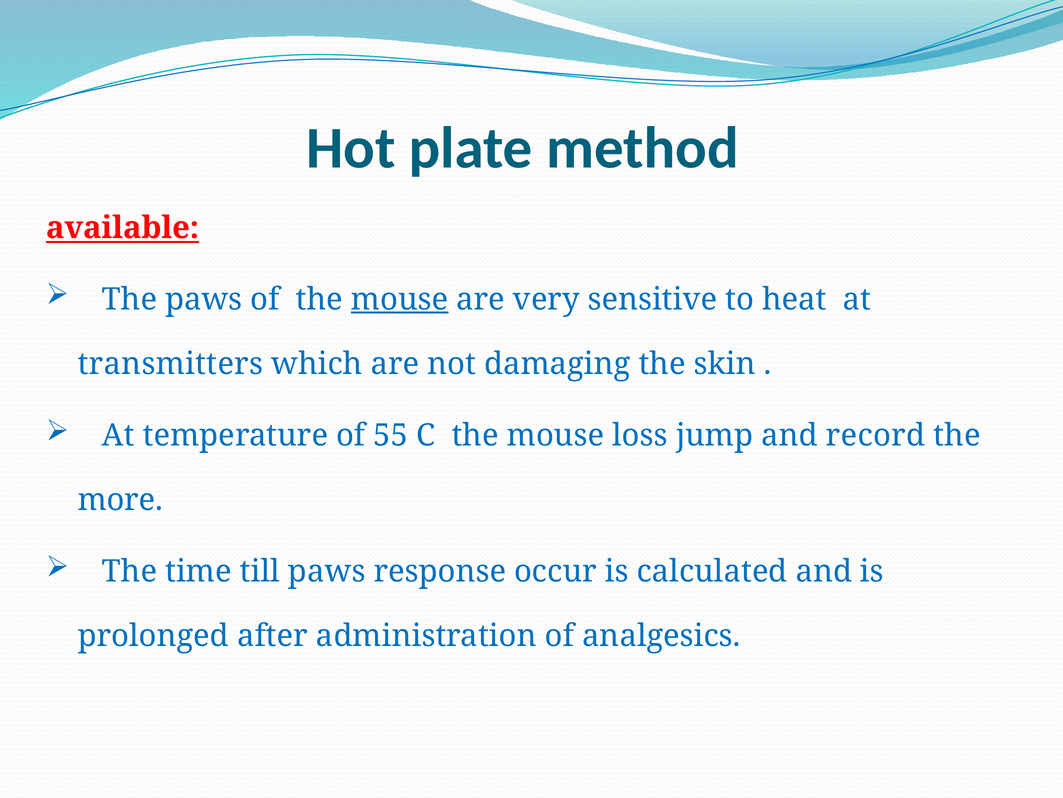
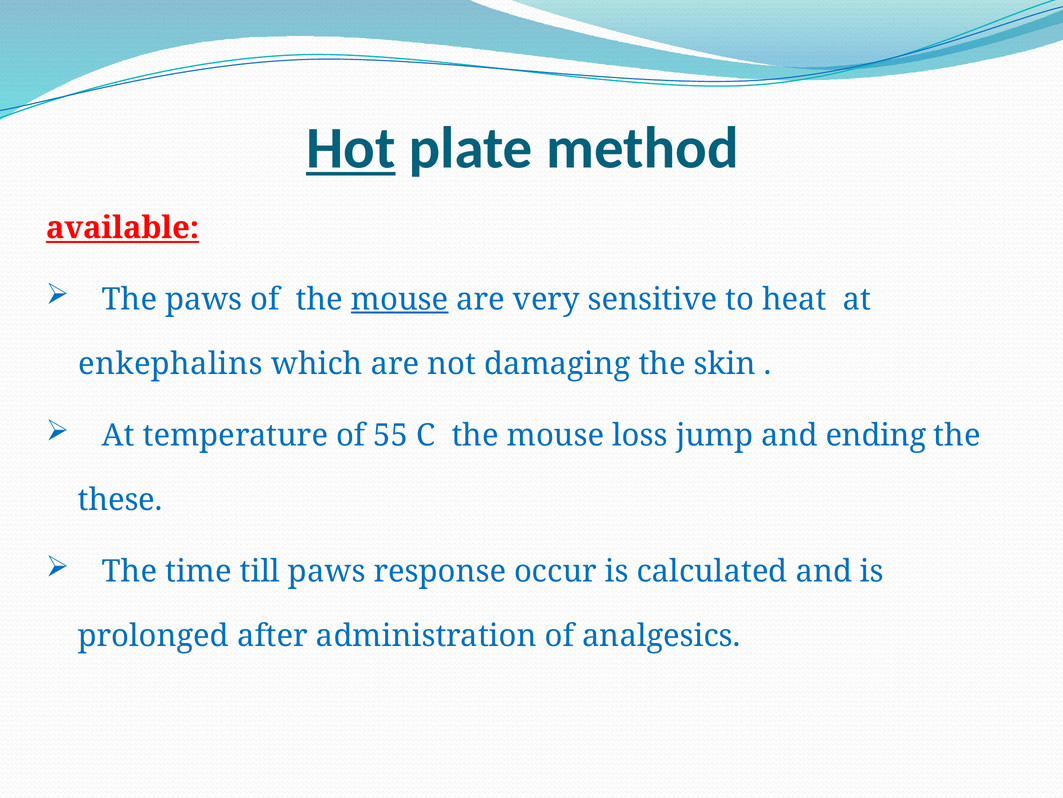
Hot underline: none -> present (351, 148)
transmitters: transmitters -> enkephalins (170, 364)
record: record -> ending (876, 435)
more: more -> these (120, 500)
